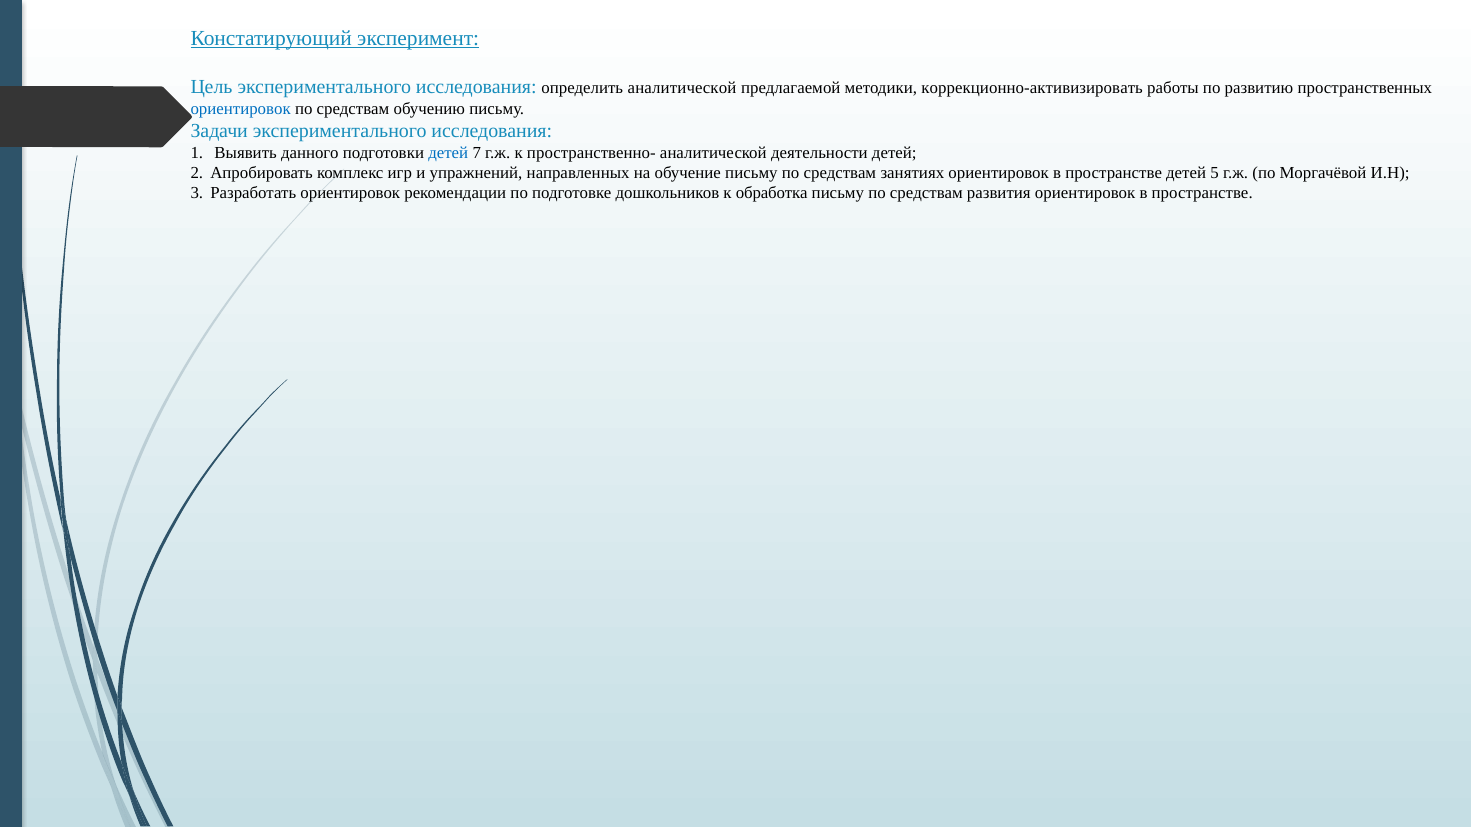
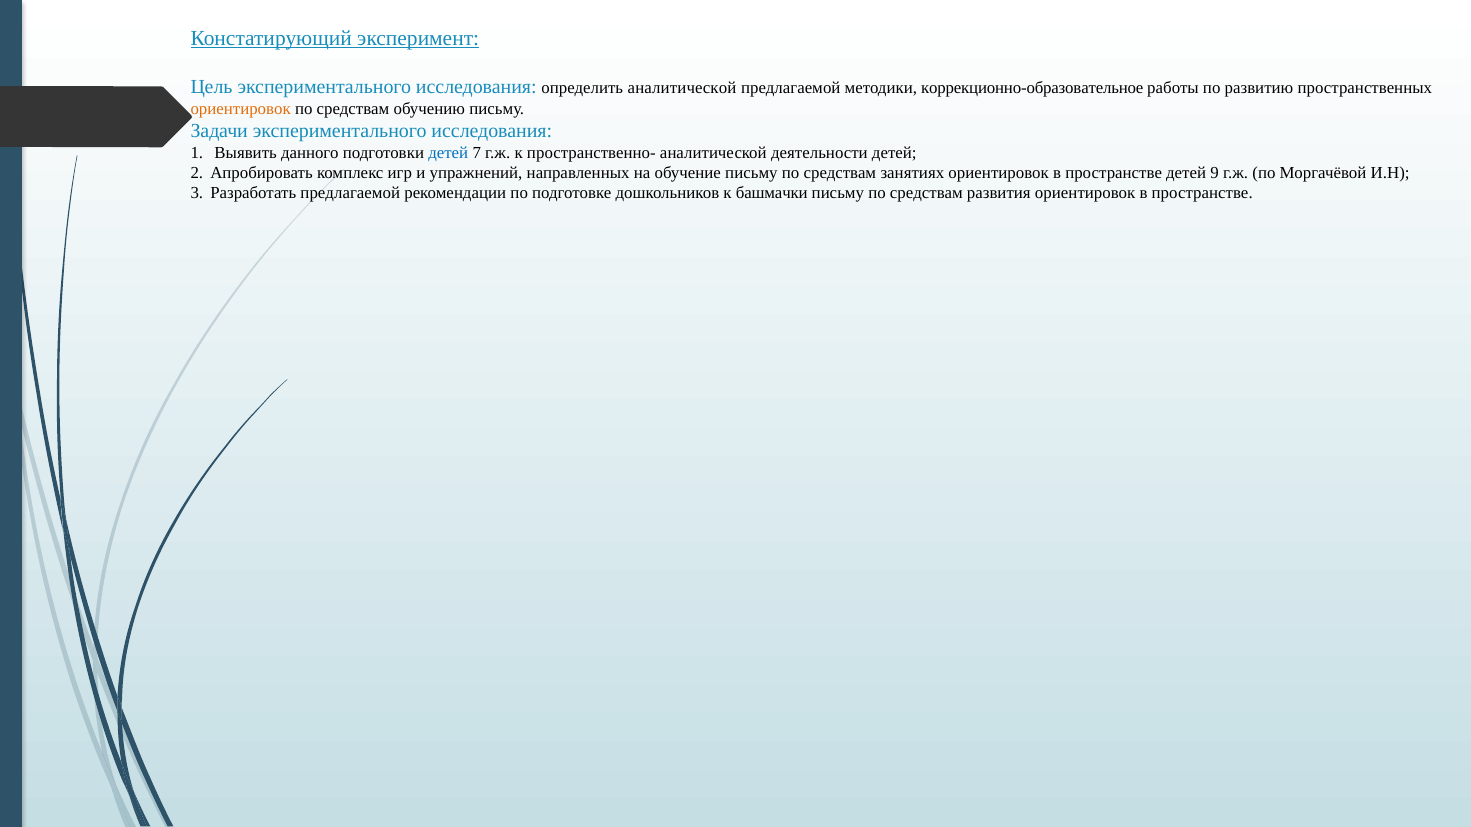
коррекционно-активизировать: коррекционно-активизировать -> коррекционно-образовательное (1032, 88)
ориентировок colour: blue -> orange (241, 109)
5: 5 -> 9 (1215, 173)
Разработать ориентировок: ориентировок -> предлагаемой (350, 193)
обработка: обработка -> башмачки (772, 193)
